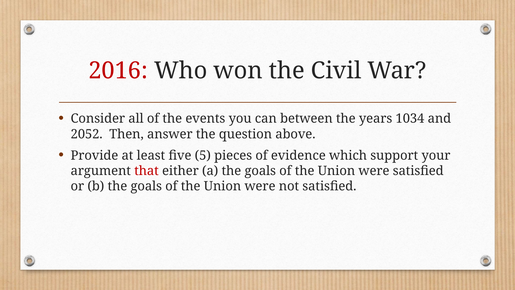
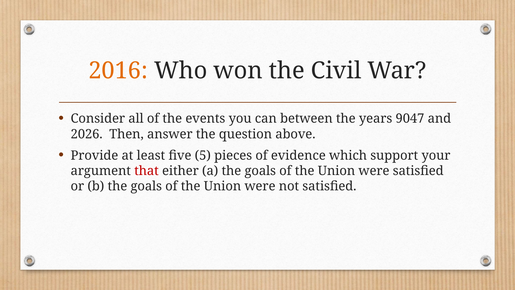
2016 colour: red -> orange (118, 71)
1034: 1034 -> 9047 (410, 119)
2052: 2052 -> 2026 (87, 134)
